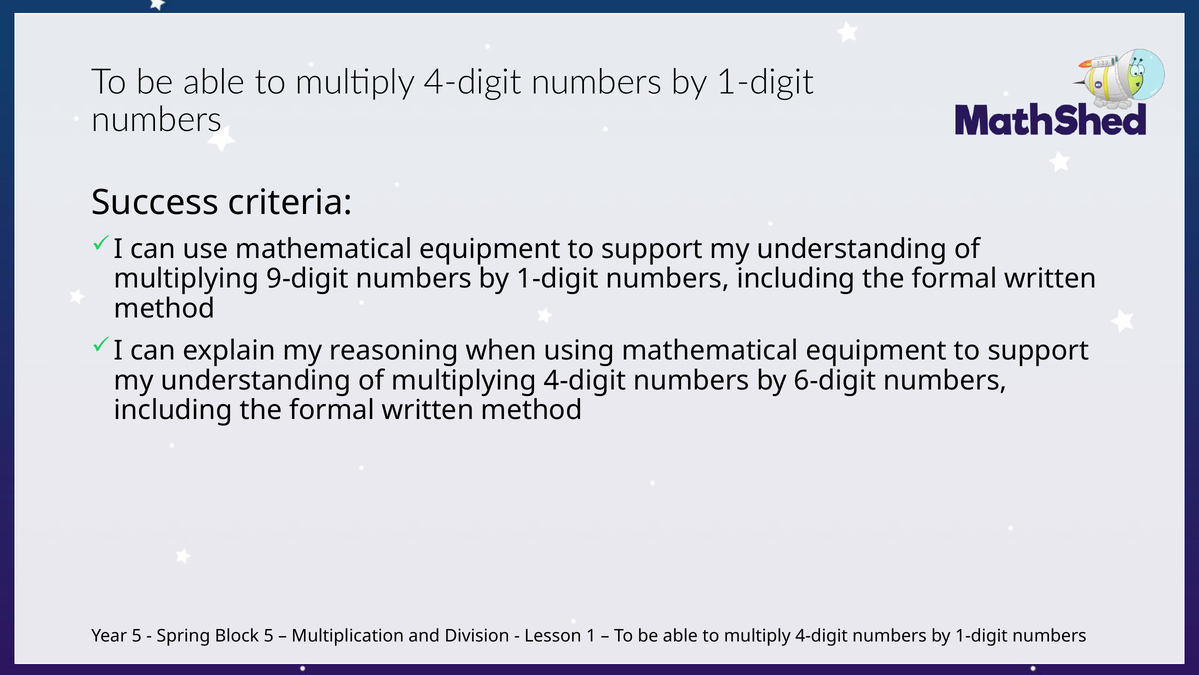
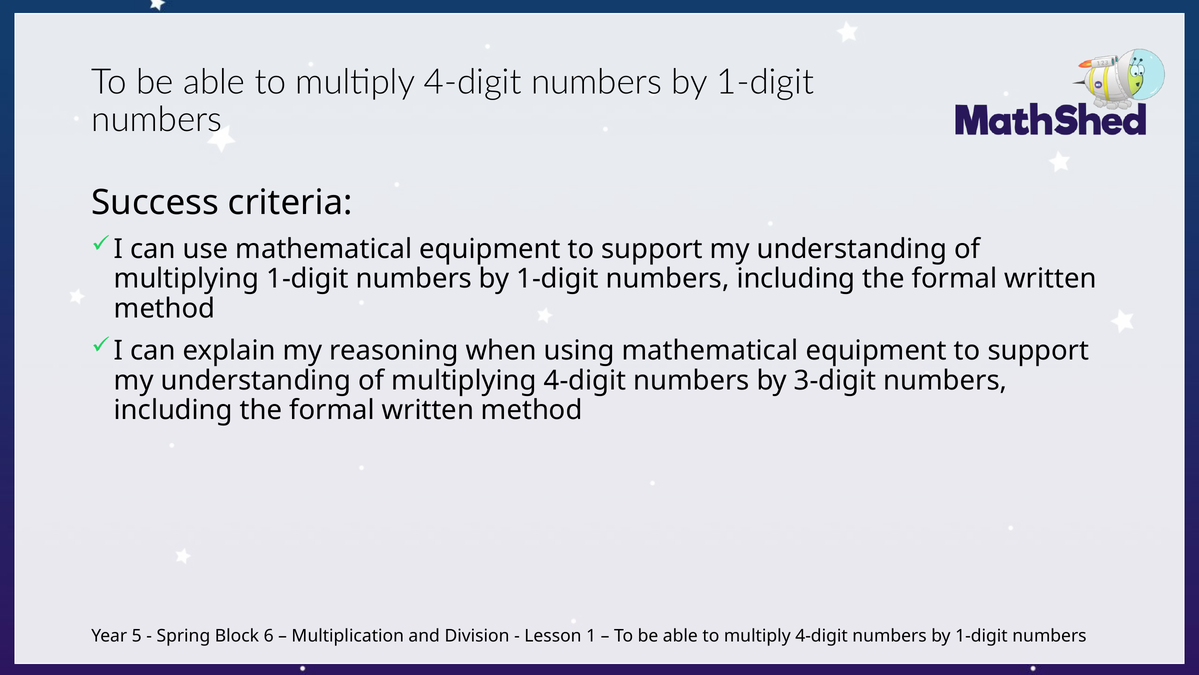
multiplying 9-digit: 9-digit -> 1-digit (307, 279)
6-digit: 6-digit -> 3-digit (835, 380)
Block 5: 5 -> 6 (269, 636)
